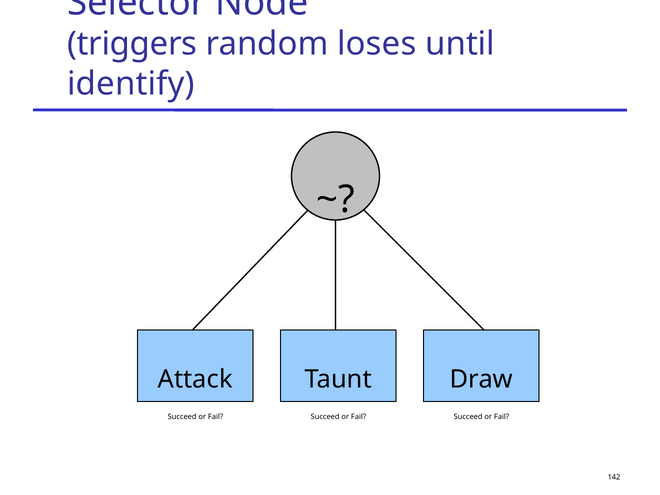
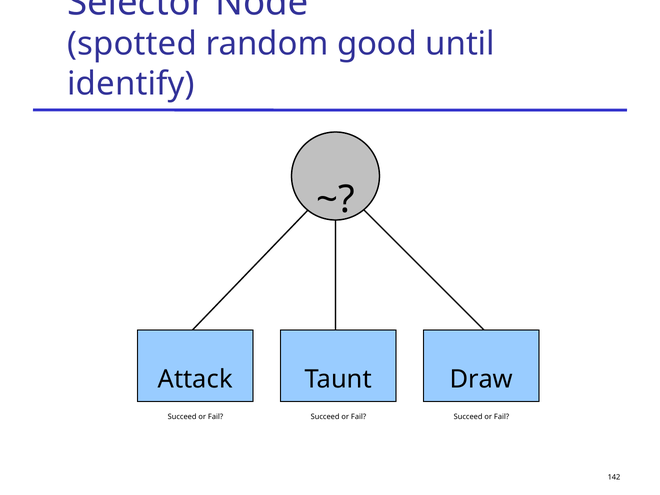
triggers: triggers -> spotted (132, 44)
loses: loses -> good (377, 44)
